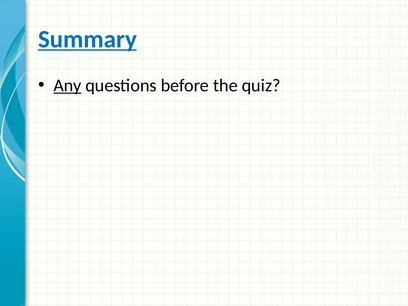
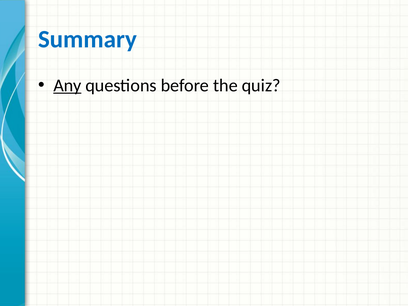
Summary underline: present -> none (87, 39)
